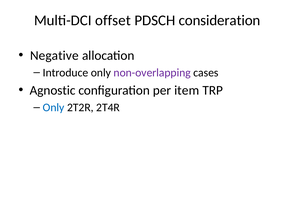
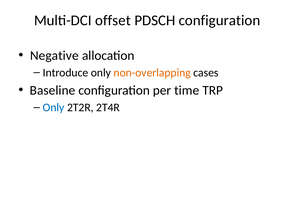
PDSCH consideration: consideration -> configuration (219, 20)
non-overlapping colour: purple -> orange (152, 72)
Agnostic: Agnostic -> Baseline (53, 90)
item: item -> time (187, 90)
